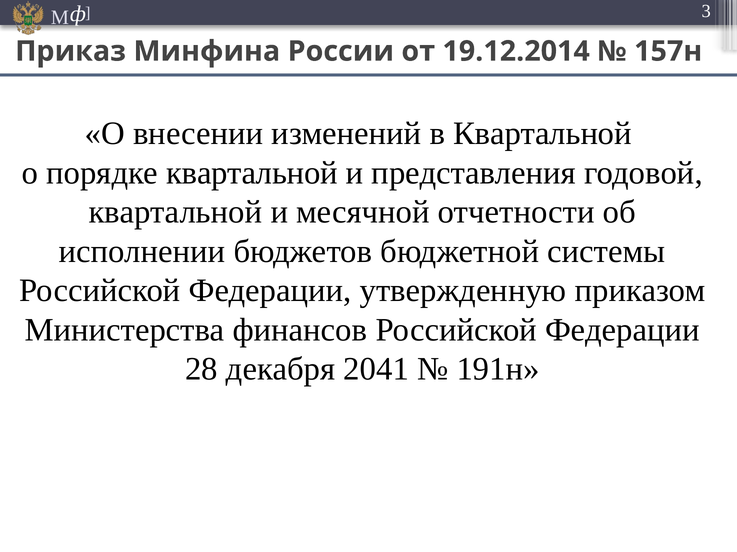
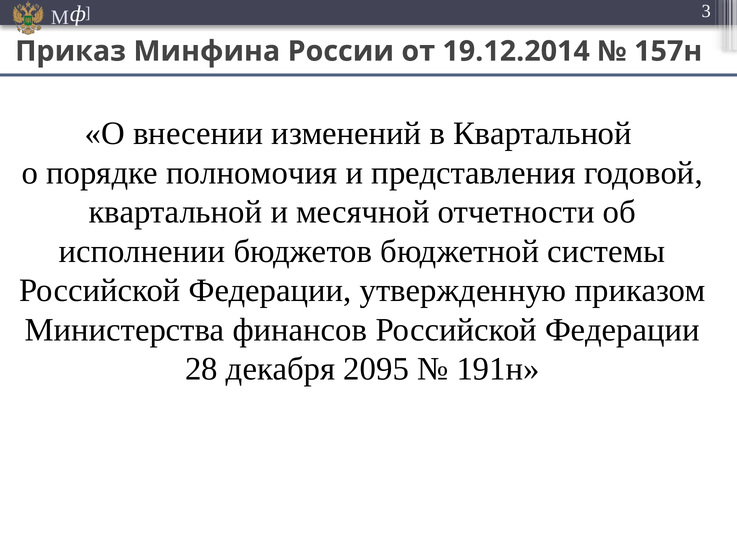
порядке квартальной: квартальной -> полномочия (252, 173)
2041: 2041 -> 2095 (376, 370)
